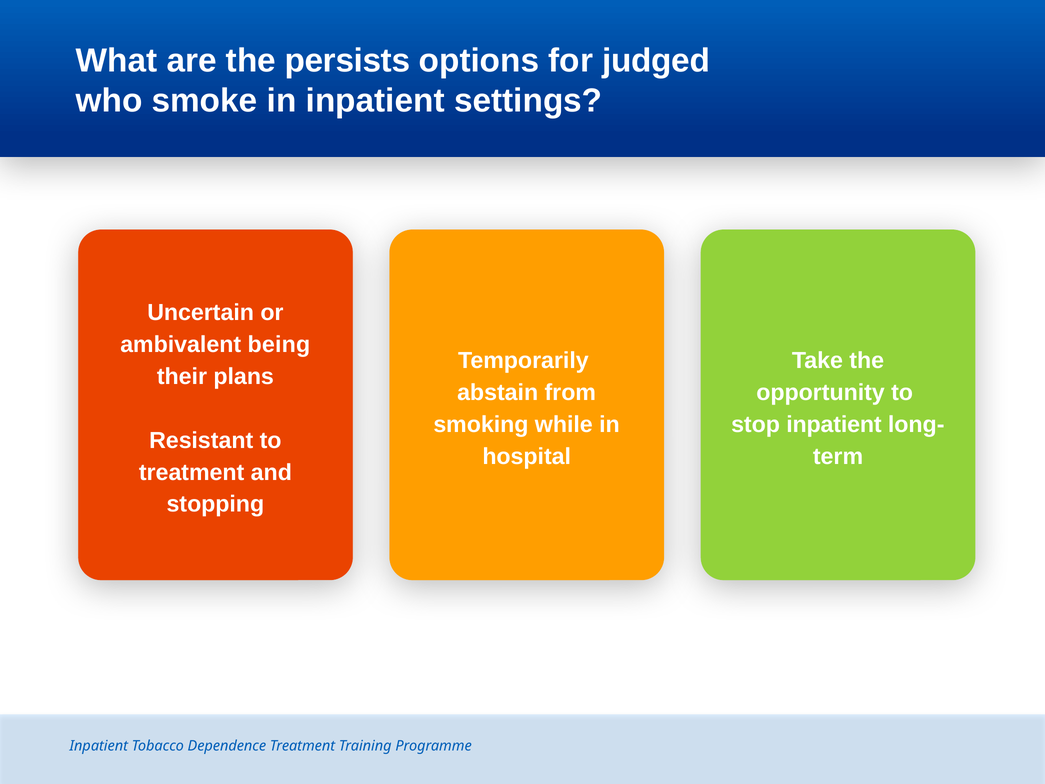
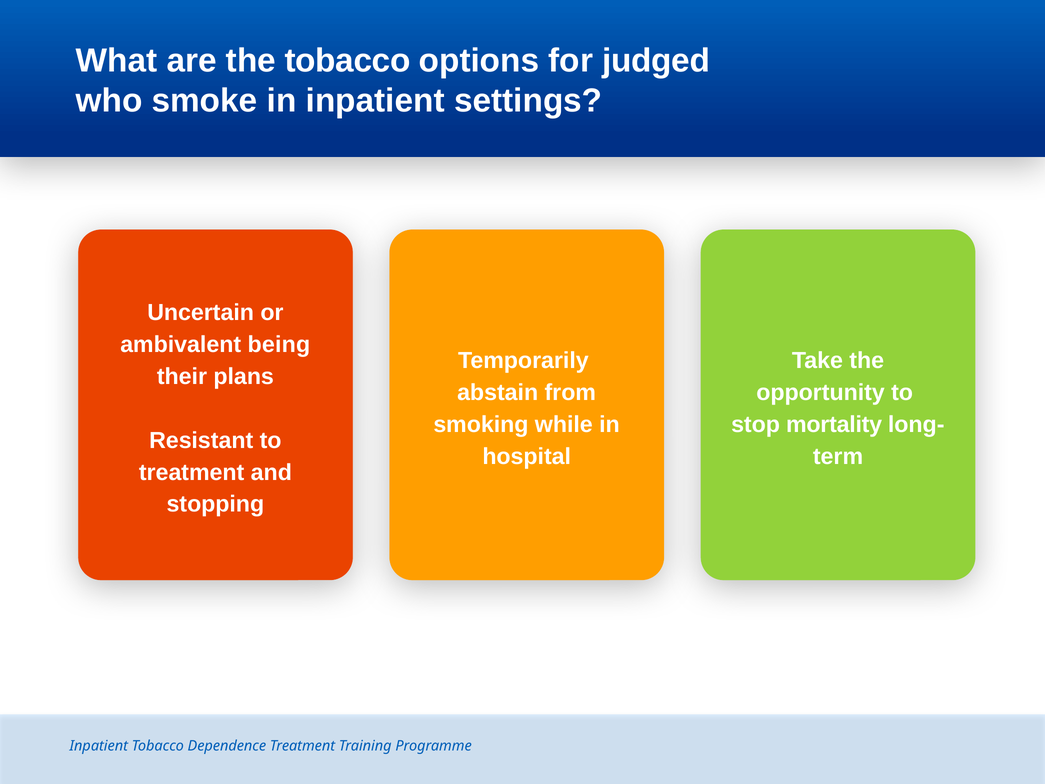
the persists: persists -> tobacco (348, 61)
stop inpatient: inpatient -> mortality (834, 424)
